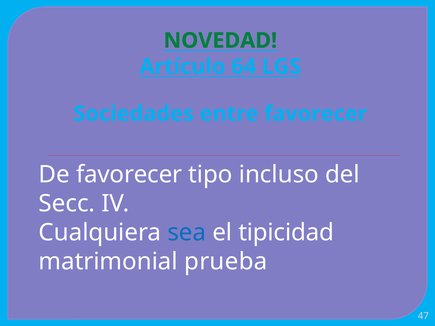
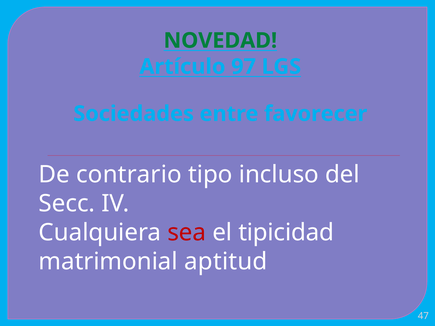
64: 64 -> 97 (244, 67)
De favorecer: favorecer -> contrario (129, 175)
sea colour: blue -> red (187, 233)
prueba: prueba -> aptitud (226, 262)
